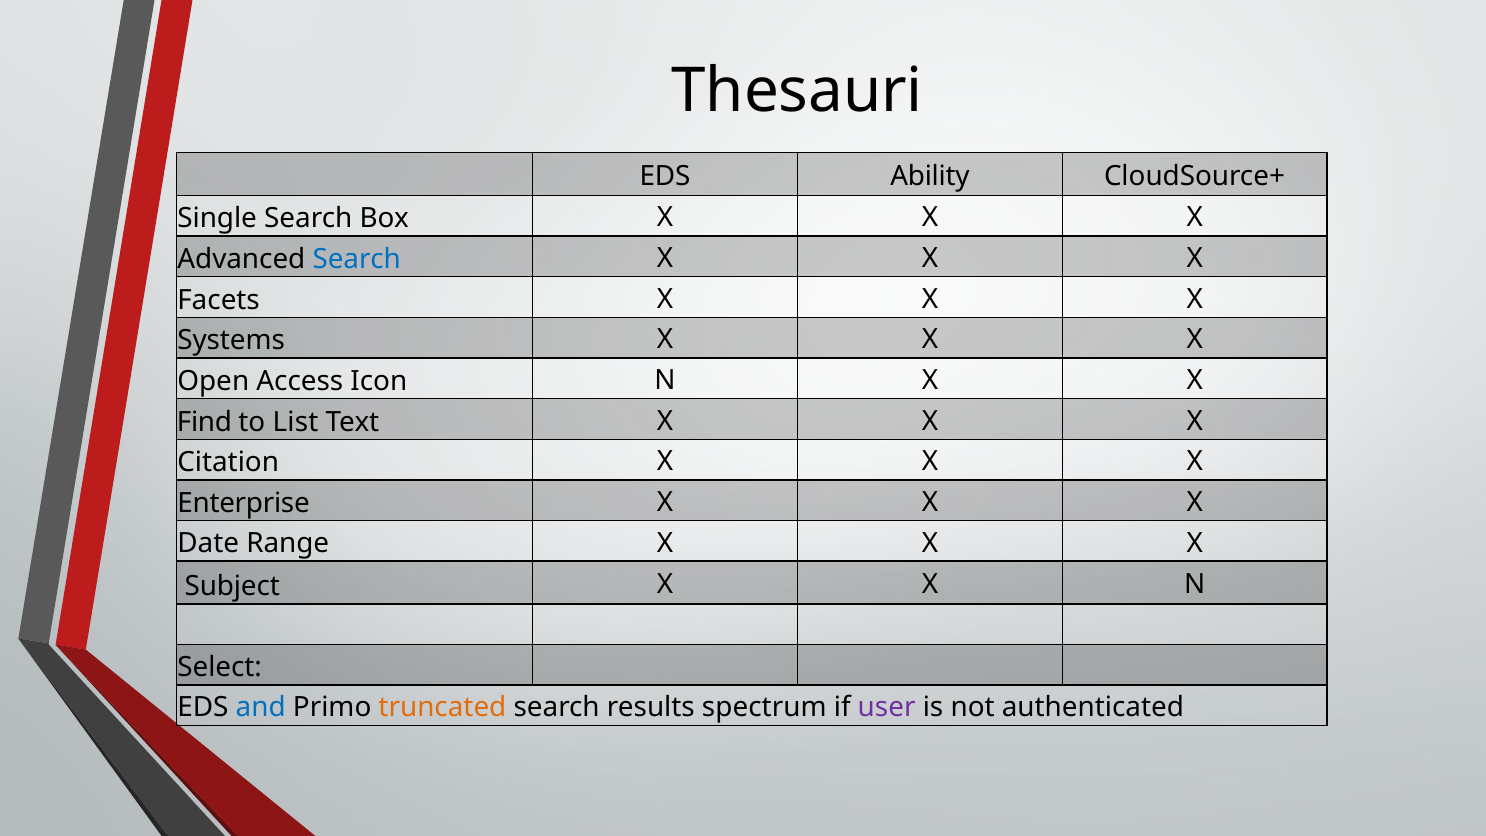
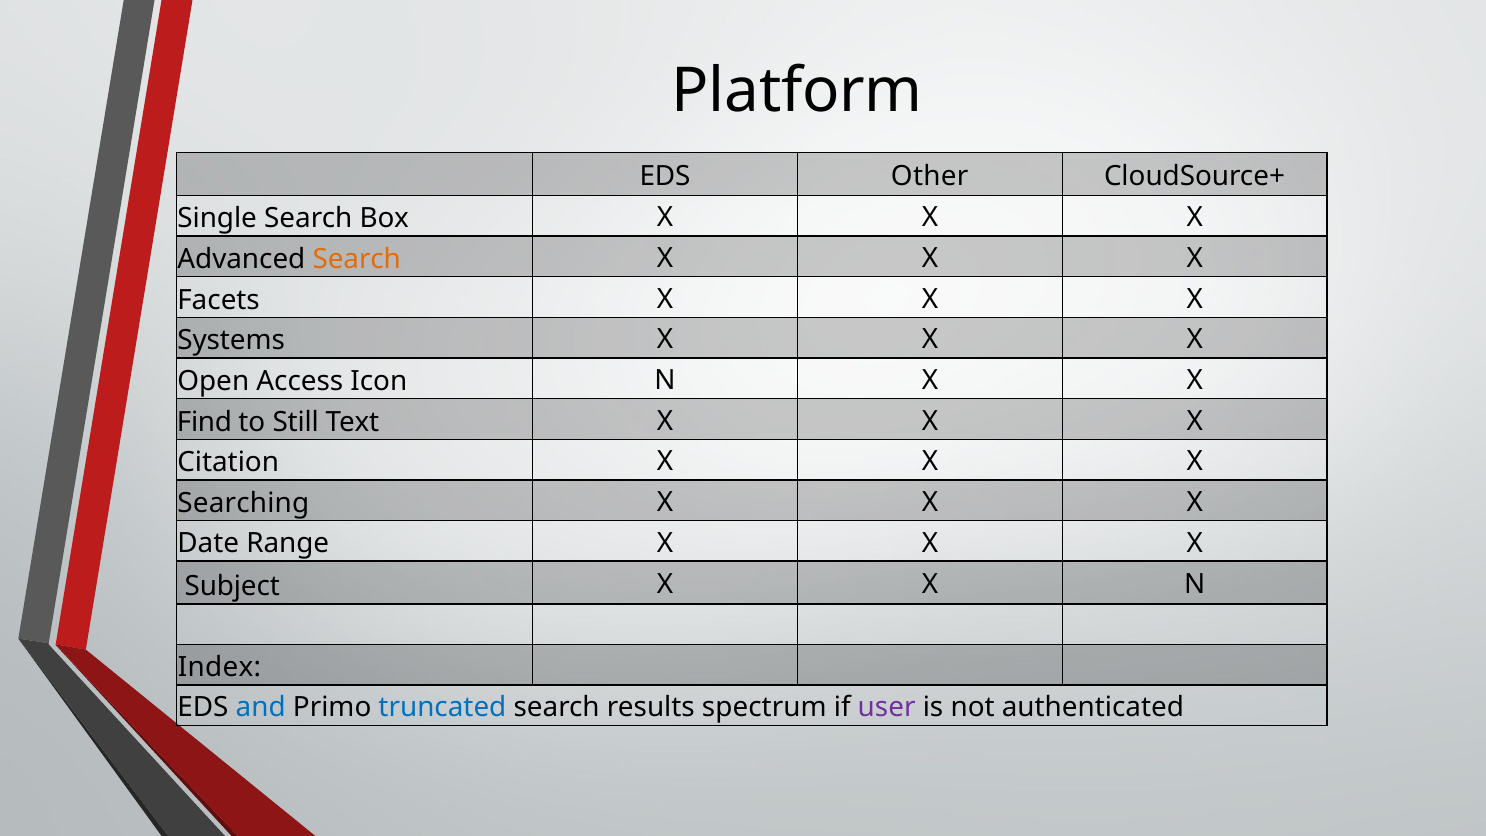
Thesauri: Thesauri -> Platform (797, 91)
Ability: Ability -> Other (930, 176)
Search colour: blue -> orange (357, 259)
List: List -> Still (296, 422)
Enterprise: Enterprise -> Searching (243, 503)
Select: Select -> Index (219, 668)
truncated colour: orange -> blue (442, 707)
